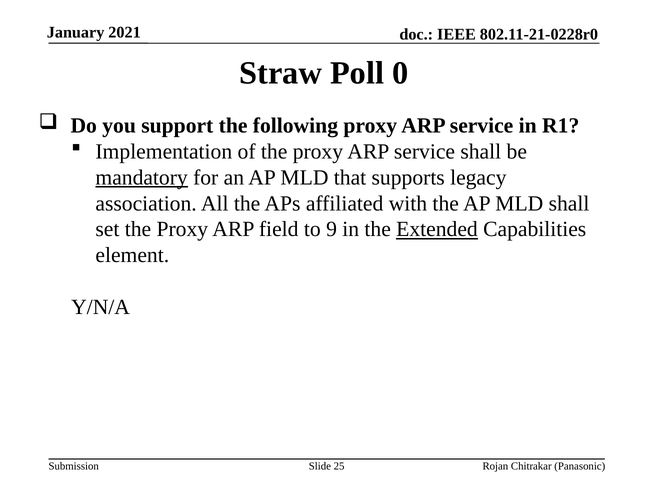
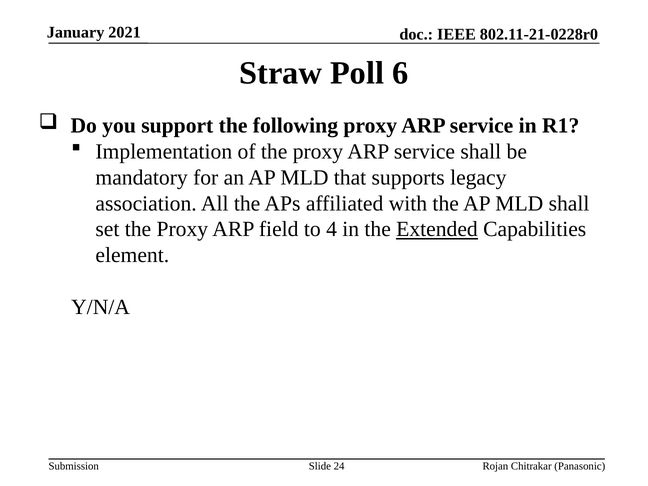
0: 0 -> 6 (400, 73)
mandatory underline: present -> none (142, 177)
9: 9 -> 4 (332, 229)
25: 25 -> 24 (339, 466)
